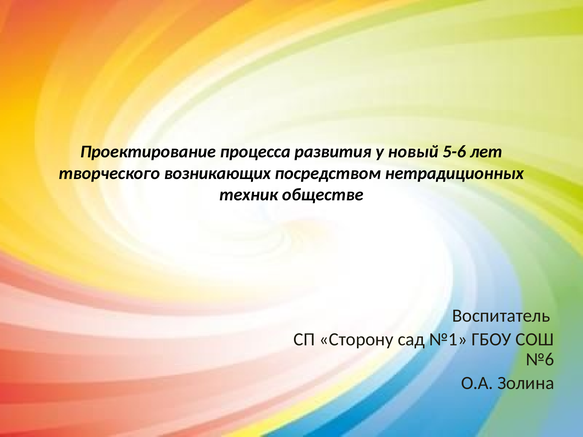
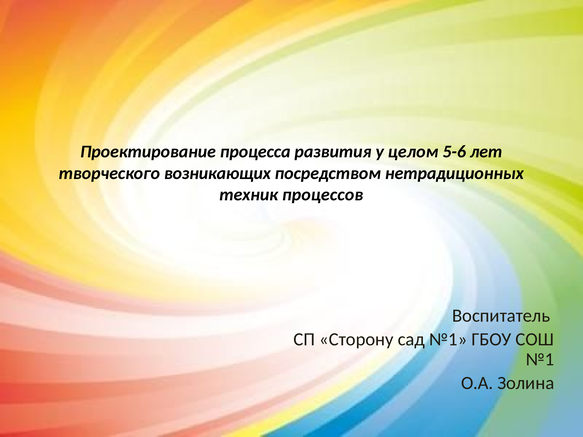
новый: новый -> целом (413, 152)
обществе: обществе -> процессов (323, 195)
№6: №6 -> №1 (540, 360)
